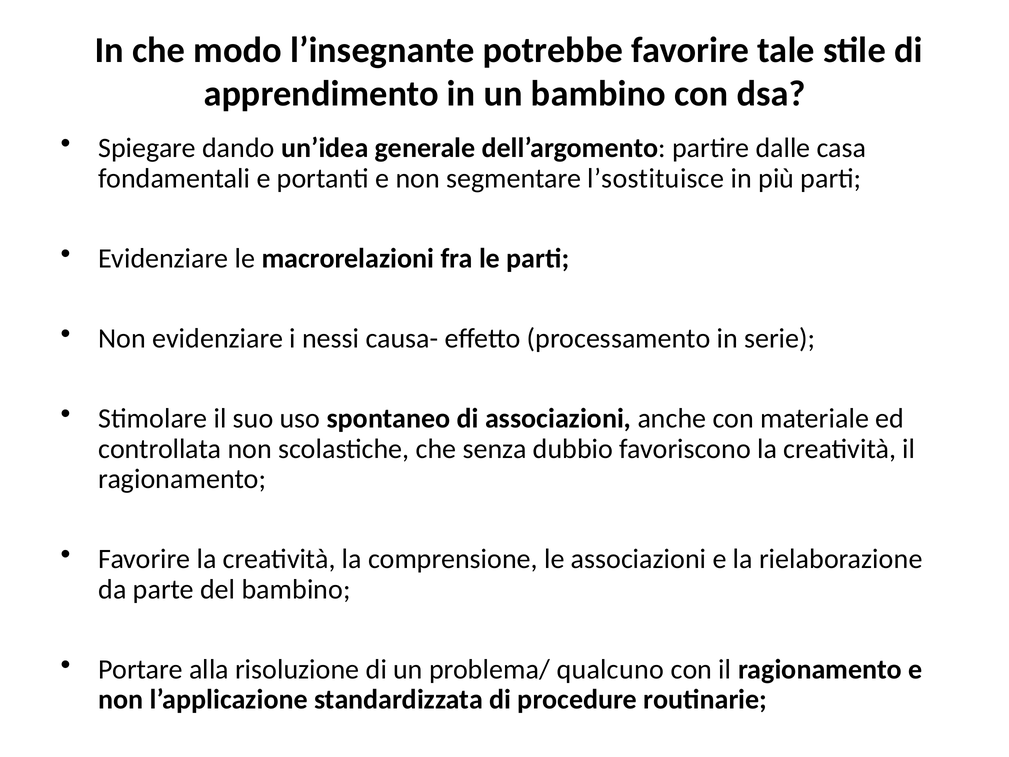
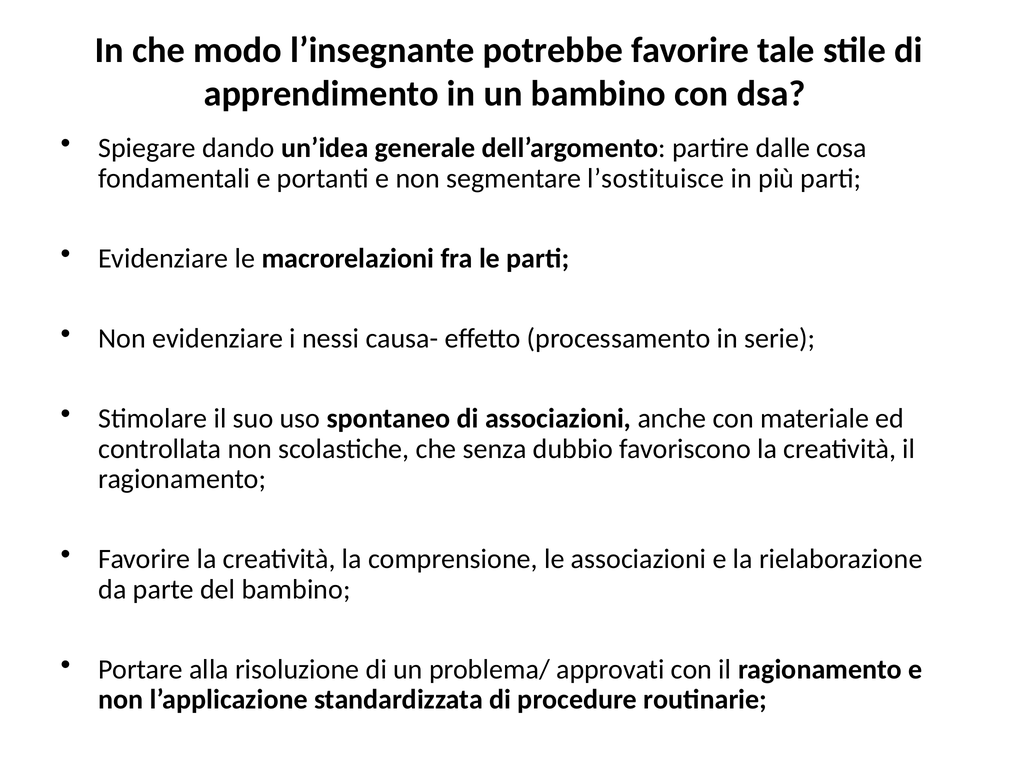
casa: casa -> cosa (841, 148)
qualcuno: qualcuno -> approvati (610, 669)
